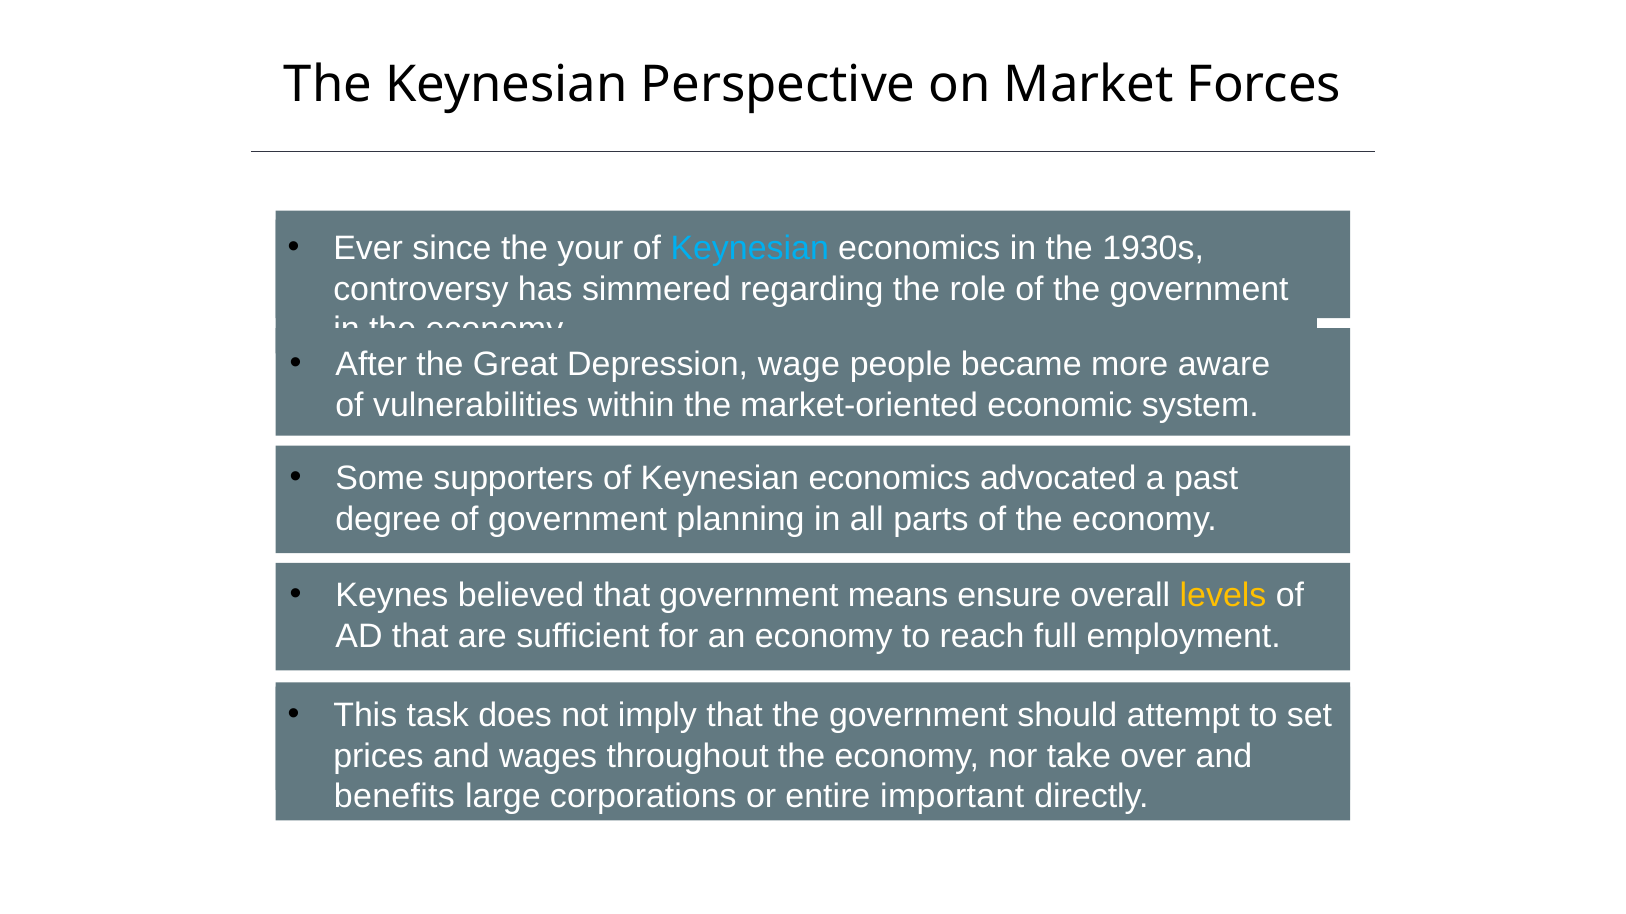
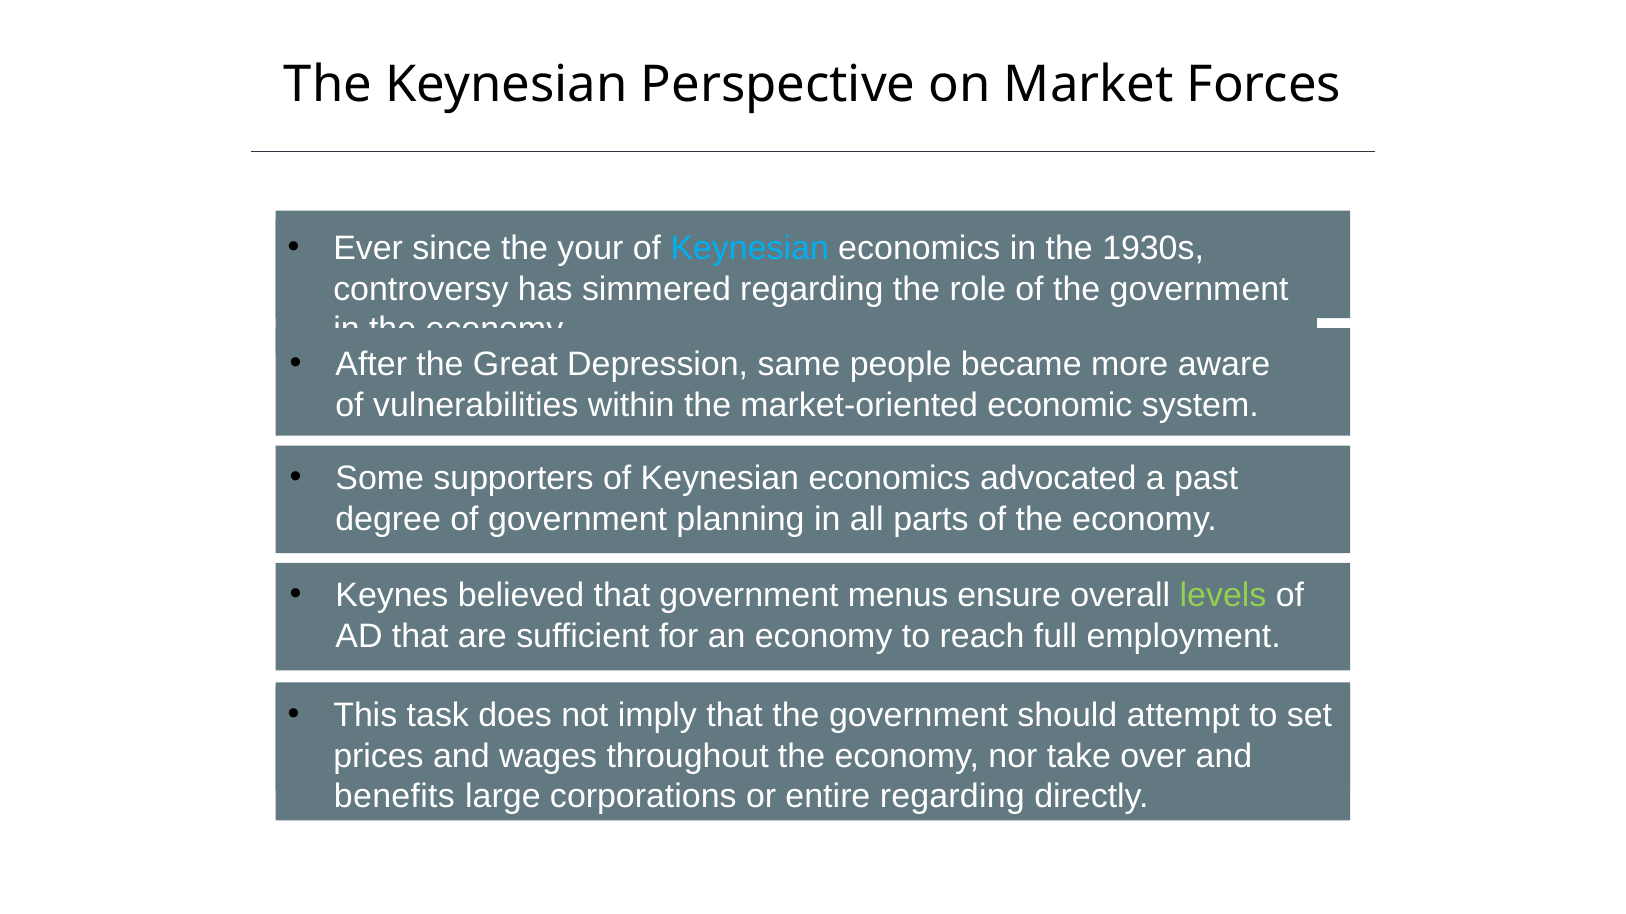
wage: wage -> same (799, 365)
means: means -> menus (898, 596)
levels colour: yellow -> light green (1223, 596)
entire important: important -> regarding (952, 797)
